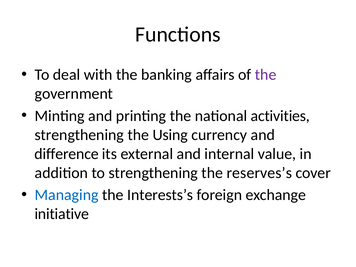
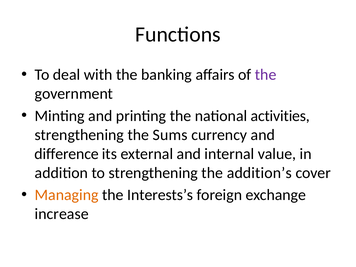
Using: Using -> Sums (170, 135)
reserves’s: reserves’s -> addition’s (259, 173)
Managing colour: blue -> orange (67, 195)
initiative: initiative -> increase (62, 214)
